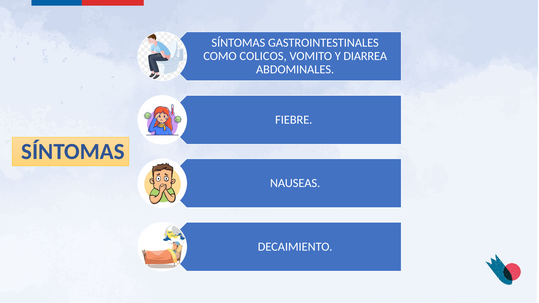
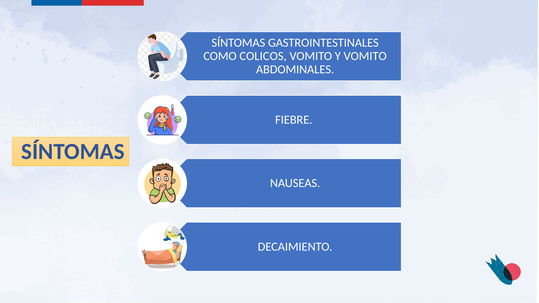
Y DIARREA: DIARREA -> VOMITO (365, 56)
